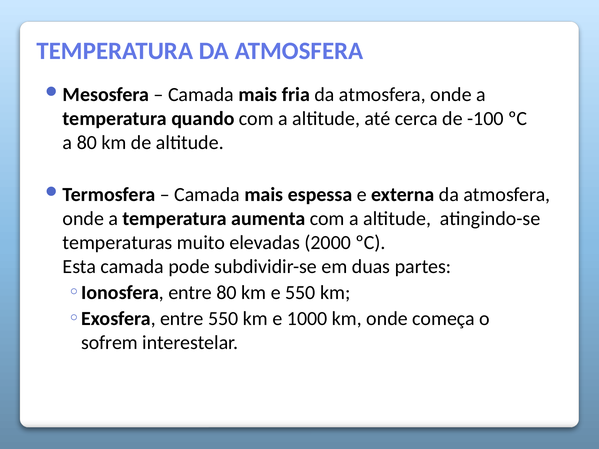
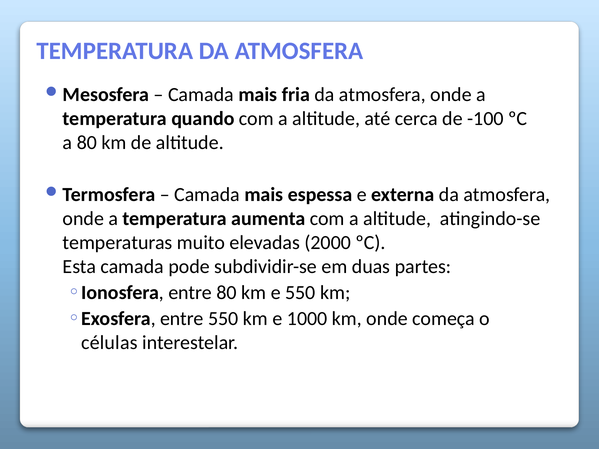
sofrem: sofrem -> células (109, 343)
